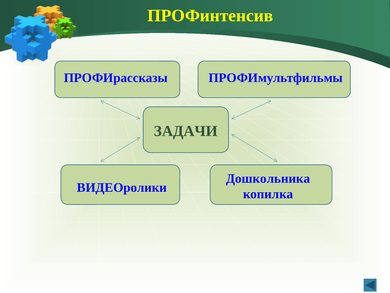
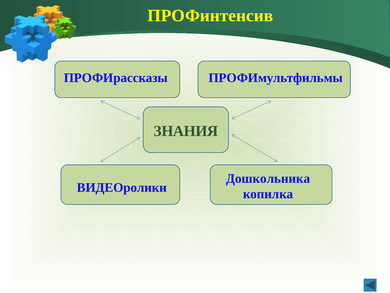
ЗАДАЧИ: ЗАДАЧИ -> ЗНАНИЯ (186, 131)
